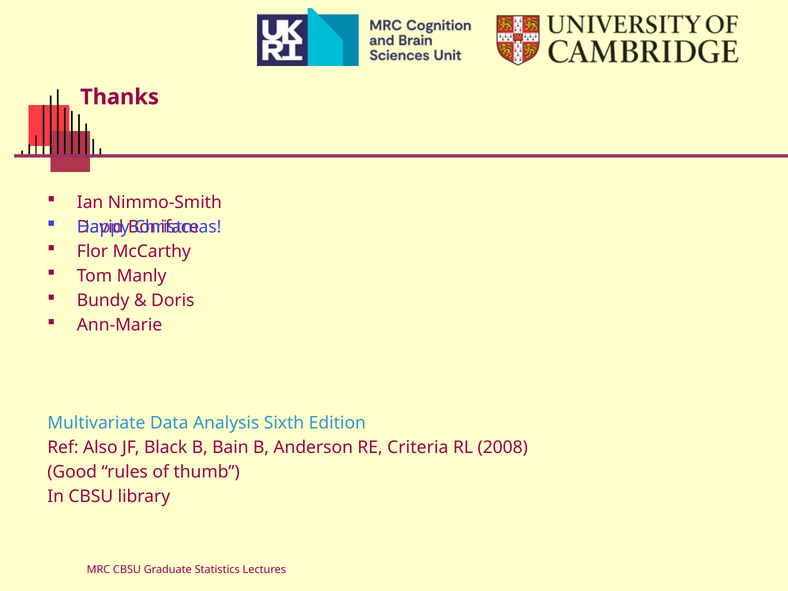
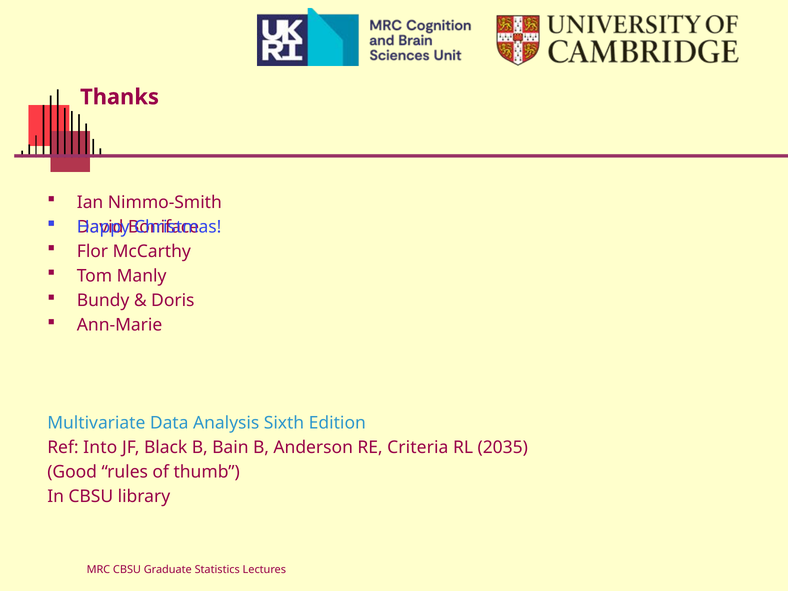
Also: Also -> Into (100, 448)
2008: 2008 -> 2035 (503, 448)
